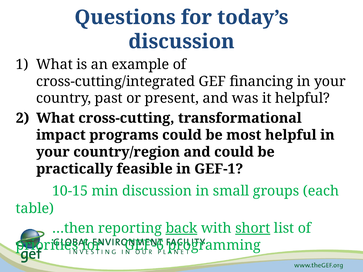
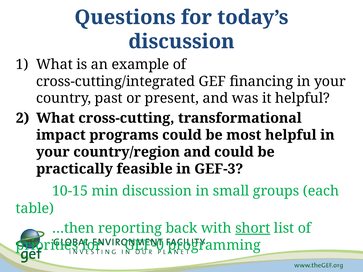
GEF-1: GEF-1 -> GEF-3 (219, 169)
back underline: present -> none (181, 228)
GEF-6: GEF-6 -> GEF-0 (144, 245)
